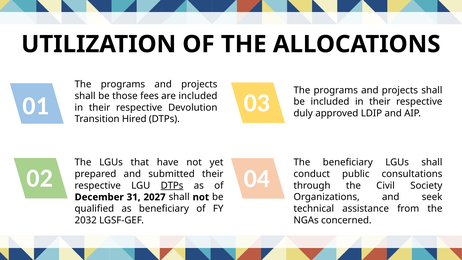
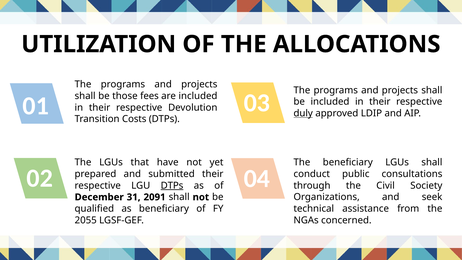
duly underline: none -> present (303, 113)
Hired: Hired -> Costs (134, 119)
2027: 2027 -> 2091 (155, 197)
2032: 2032 -> 2055 (86, 220)
